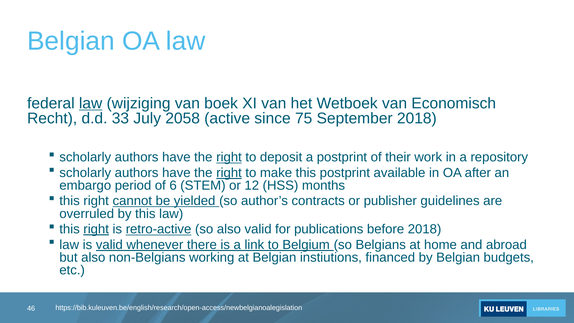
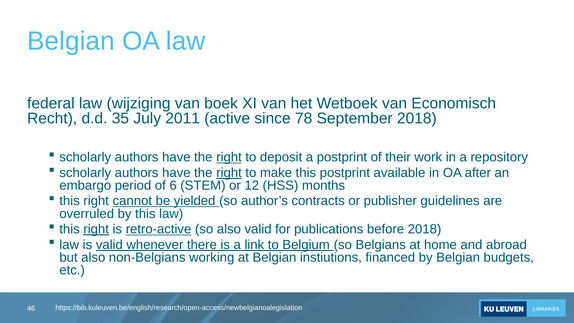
law underline: present -> none (91, 103)
33: 33 -> 35 (120, 118)
2058: 2058 -> 2011 (183, 118)
75: 75 -> 78 (304, 118)
